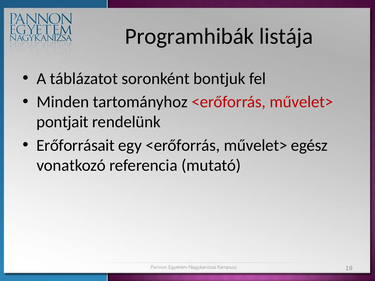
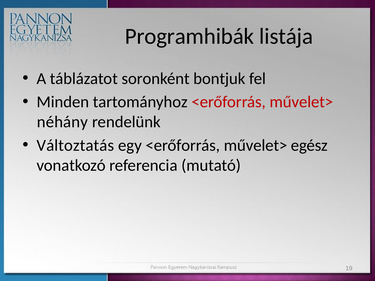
pontjait: pontjait -> néhány (62, 122)
Erőforrásait: Erőforrásait -> Változtatás (75, 145)
